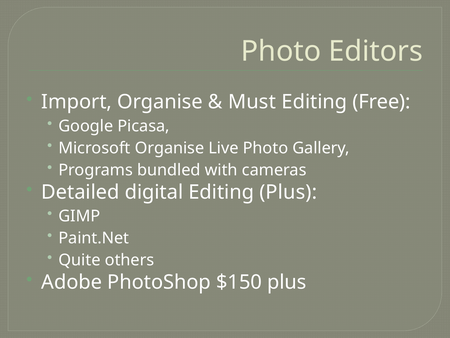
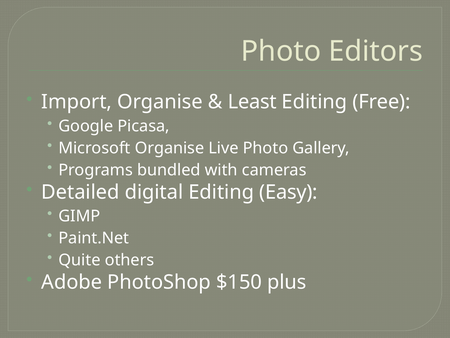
Must: Must -> Least (252, 102)
Editing Plus: Plus -> Easy (288, 192)
